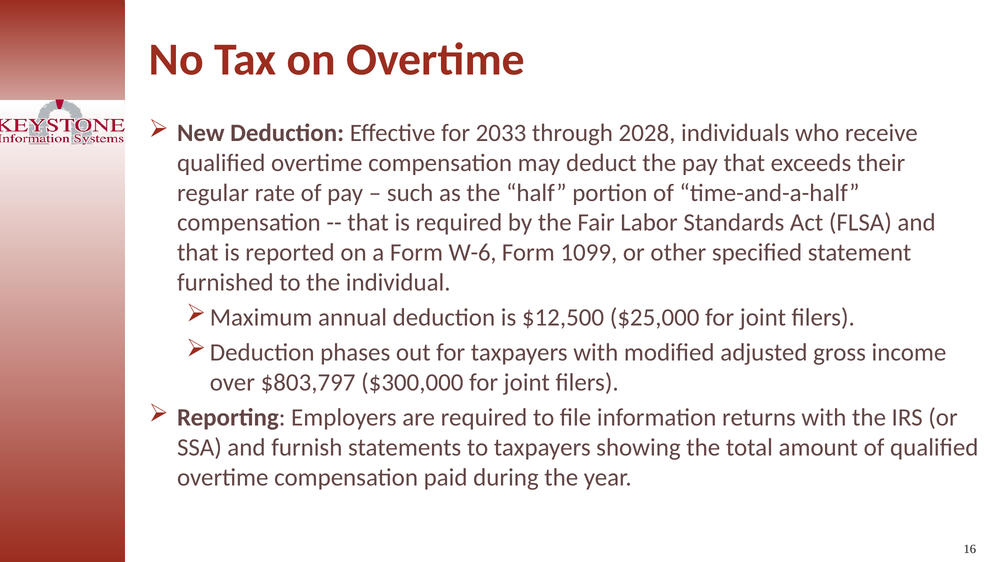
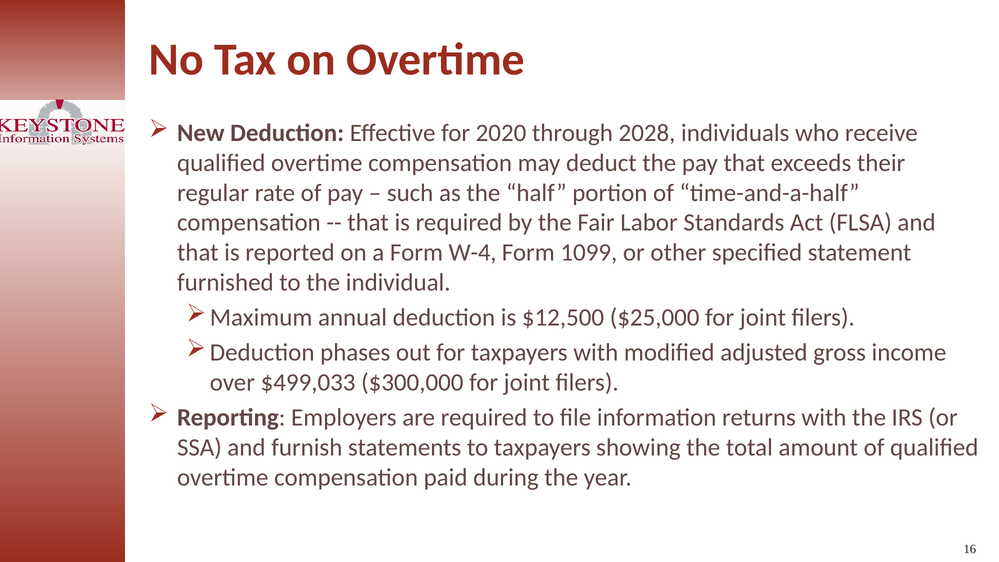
2033: 2033 -> 2020 (501, 133)
W-6: W-6 -> W-4 (473, 253)
$803,797: $803,797 -> $499,033 (308, 383)
